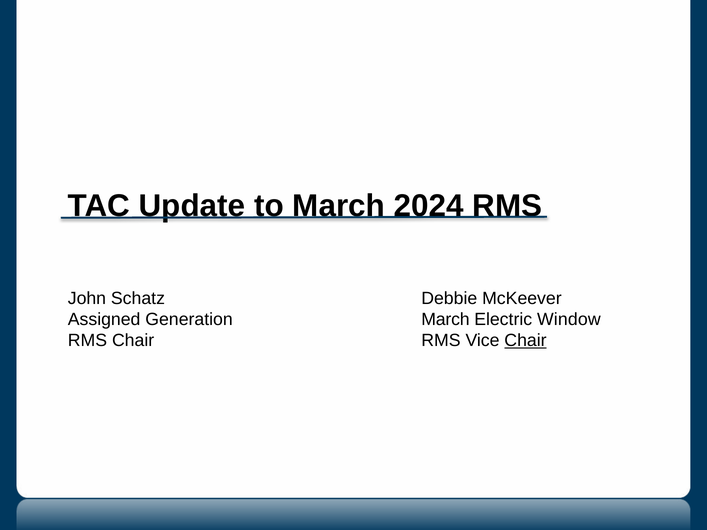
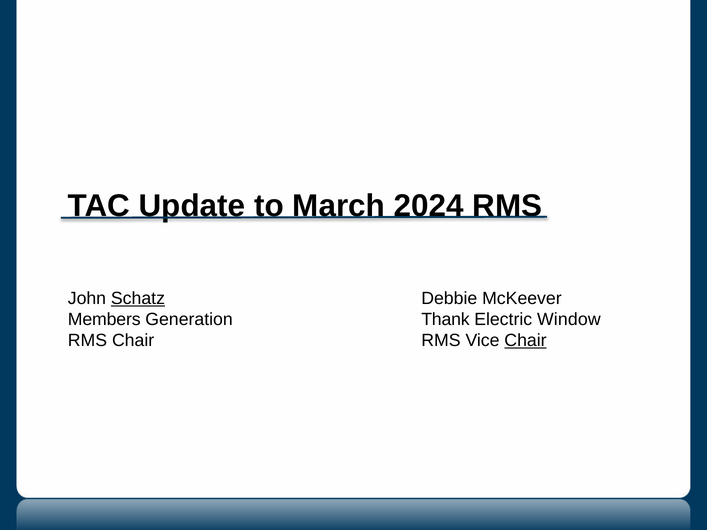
Schatz underline: none -> present (138, 298)
Assigned: Assigned -> Members (104, 320)
Generation March: March -> Thank (445, 320)
